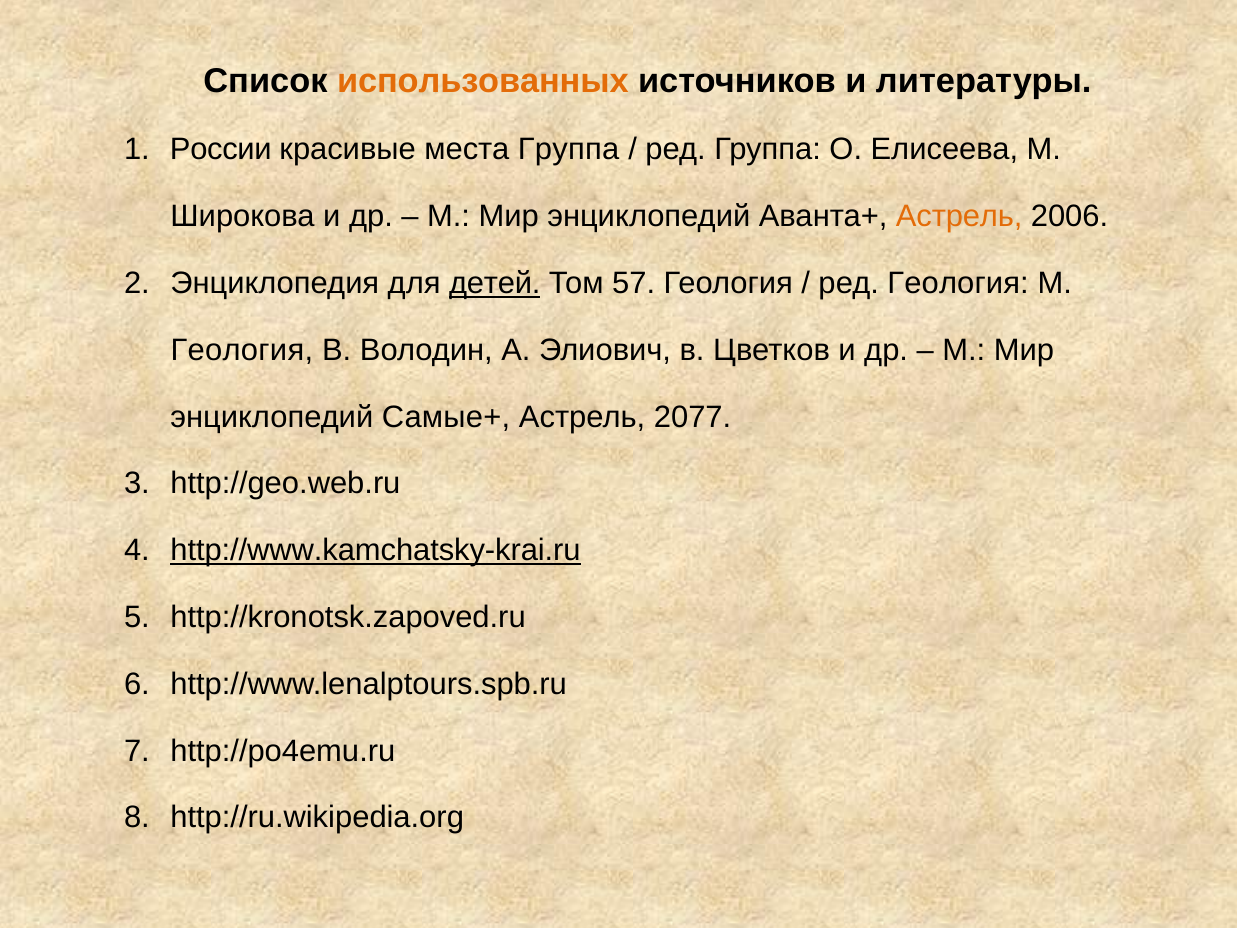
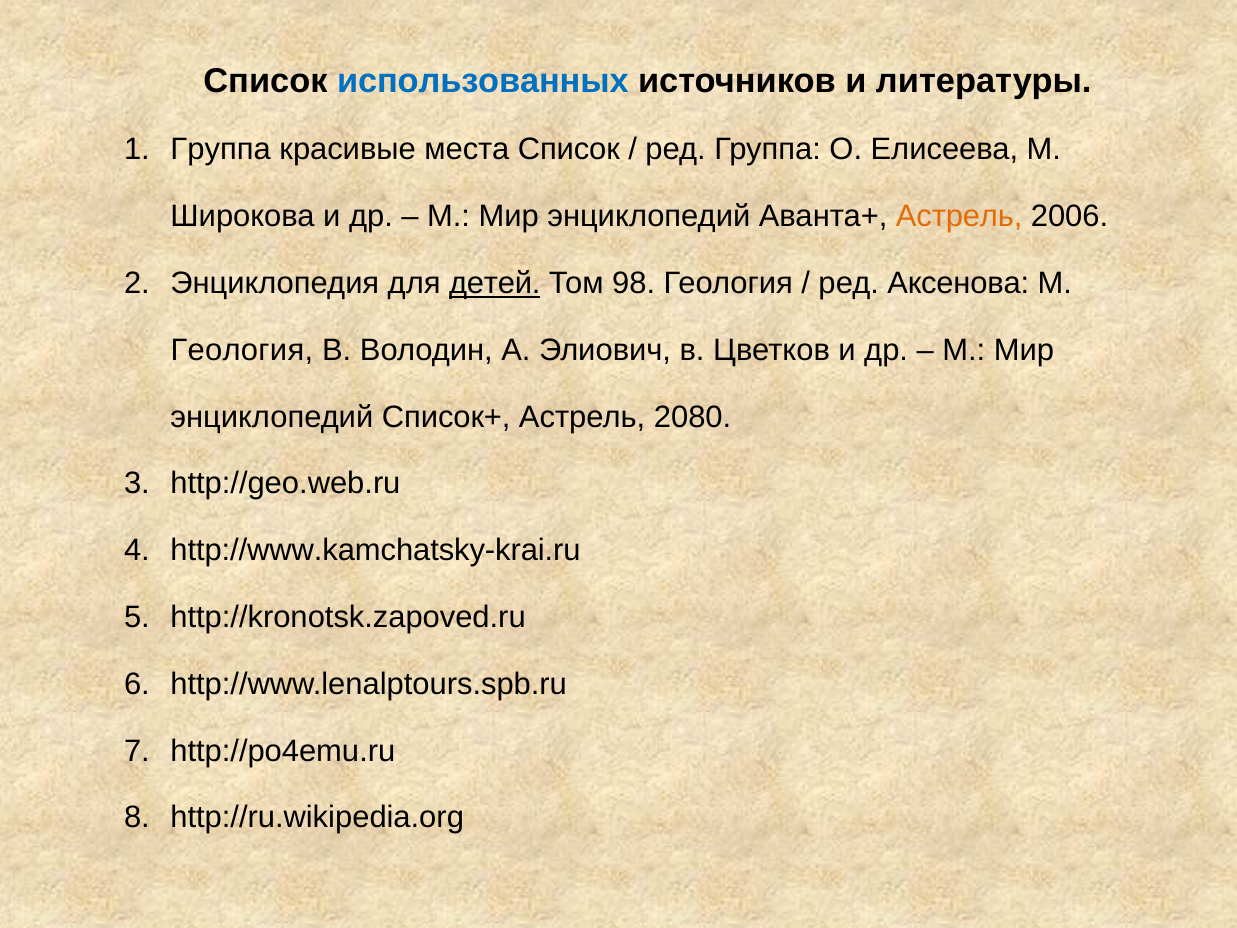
использованных colour: orange -> blue (483, 81)
России: России -> Группа (221, 150)
места Группа: Группа -> Список (569, 150)
57: 57 -> 98 (634, 283)
ред Геология: Геология -> Аксенова (958, 283)
Самые+: Самые+ -> Список+ (446, 417)
2077: 2077 -> 2080 (693, 417)
http://www.kamchatsky-krai.ru underline: present -> none (376, 550)
